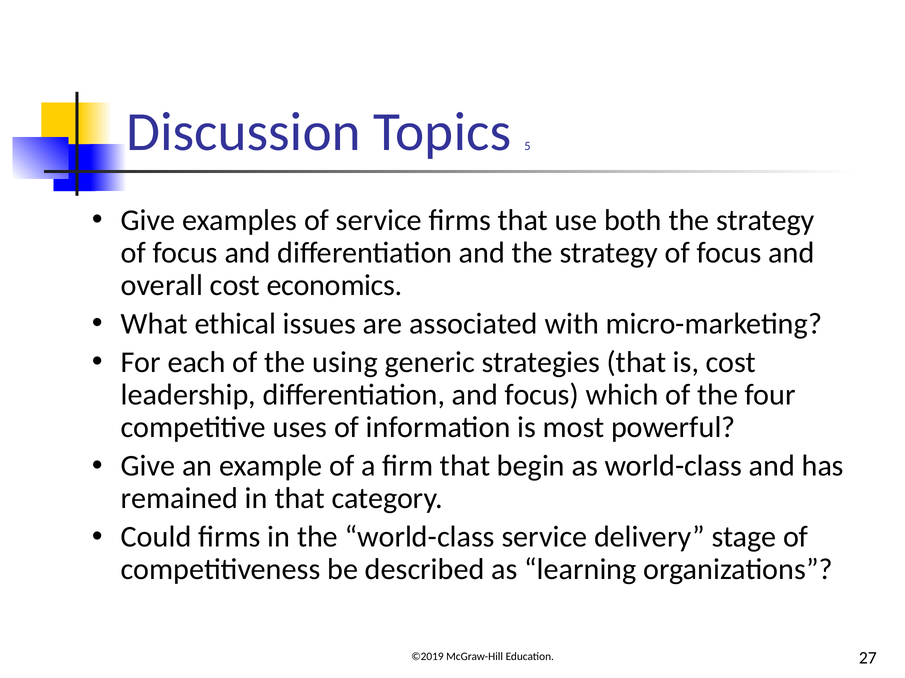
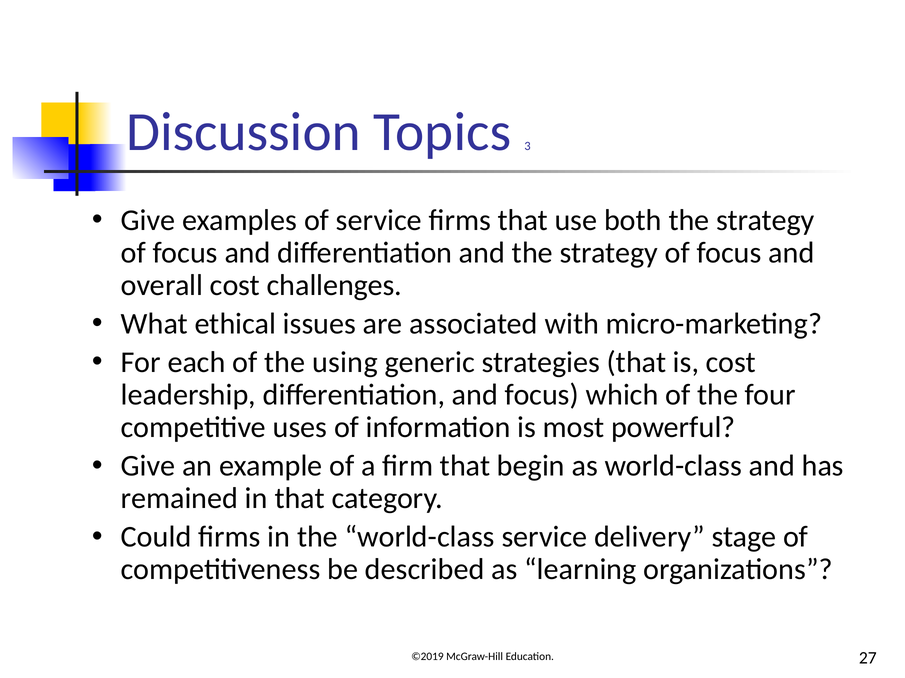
5: 5 -> 3 (527, 146)
economics: economics -> challenges (334, 285)
